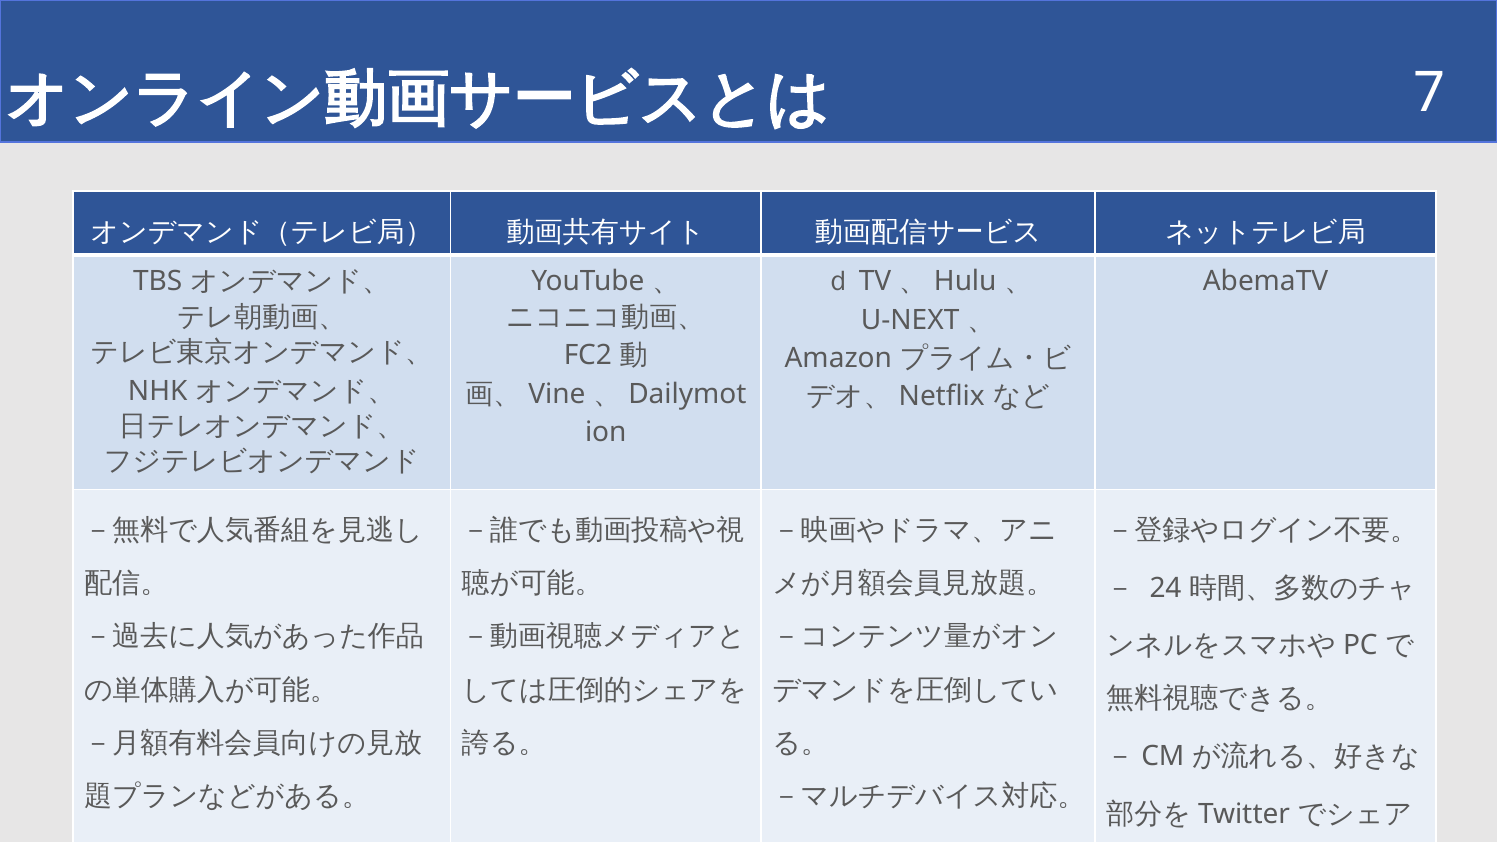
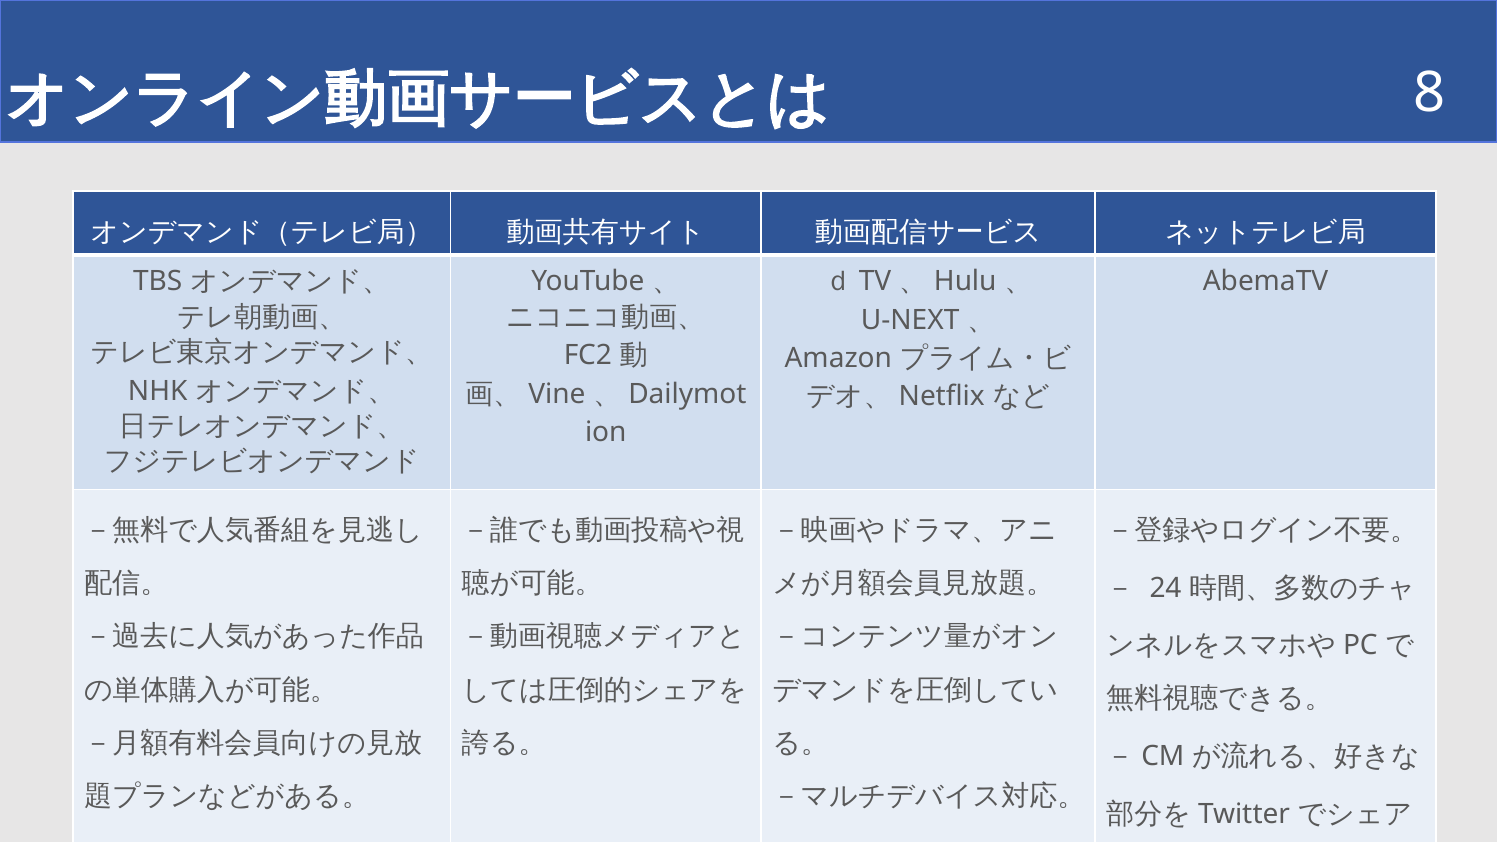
7: 7 -> 8 (1430, 93)
